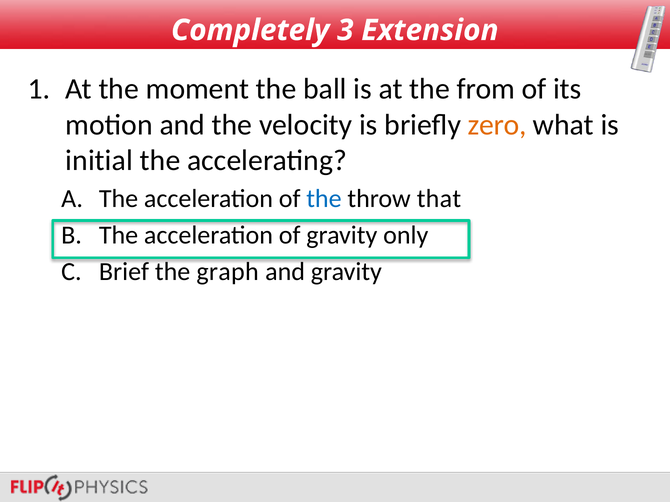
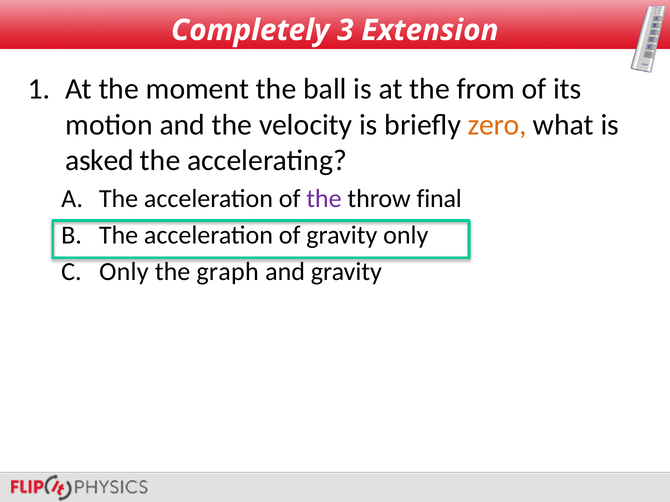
initial: initial -> asked (99, 161)
the colour: blue -> purple (324, 199)
that: that -> final (439, 199)
Brief: Brief -> Only (124, 272)
